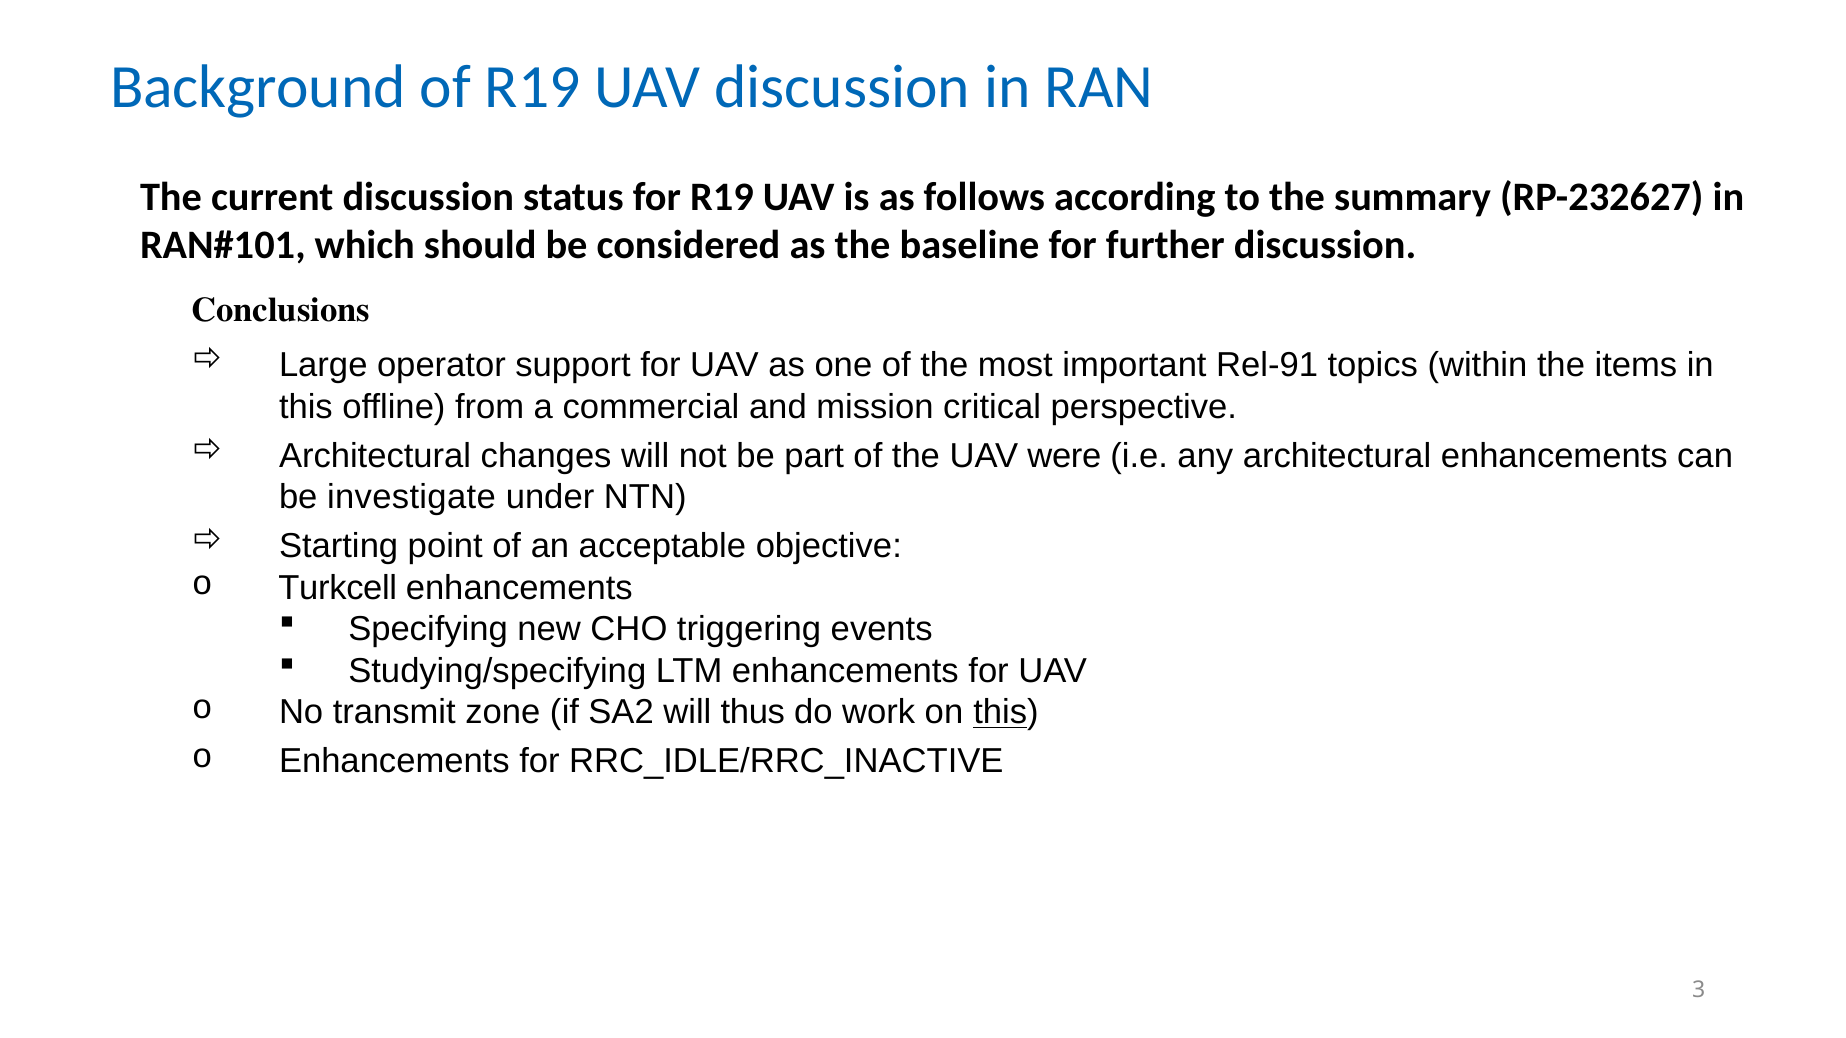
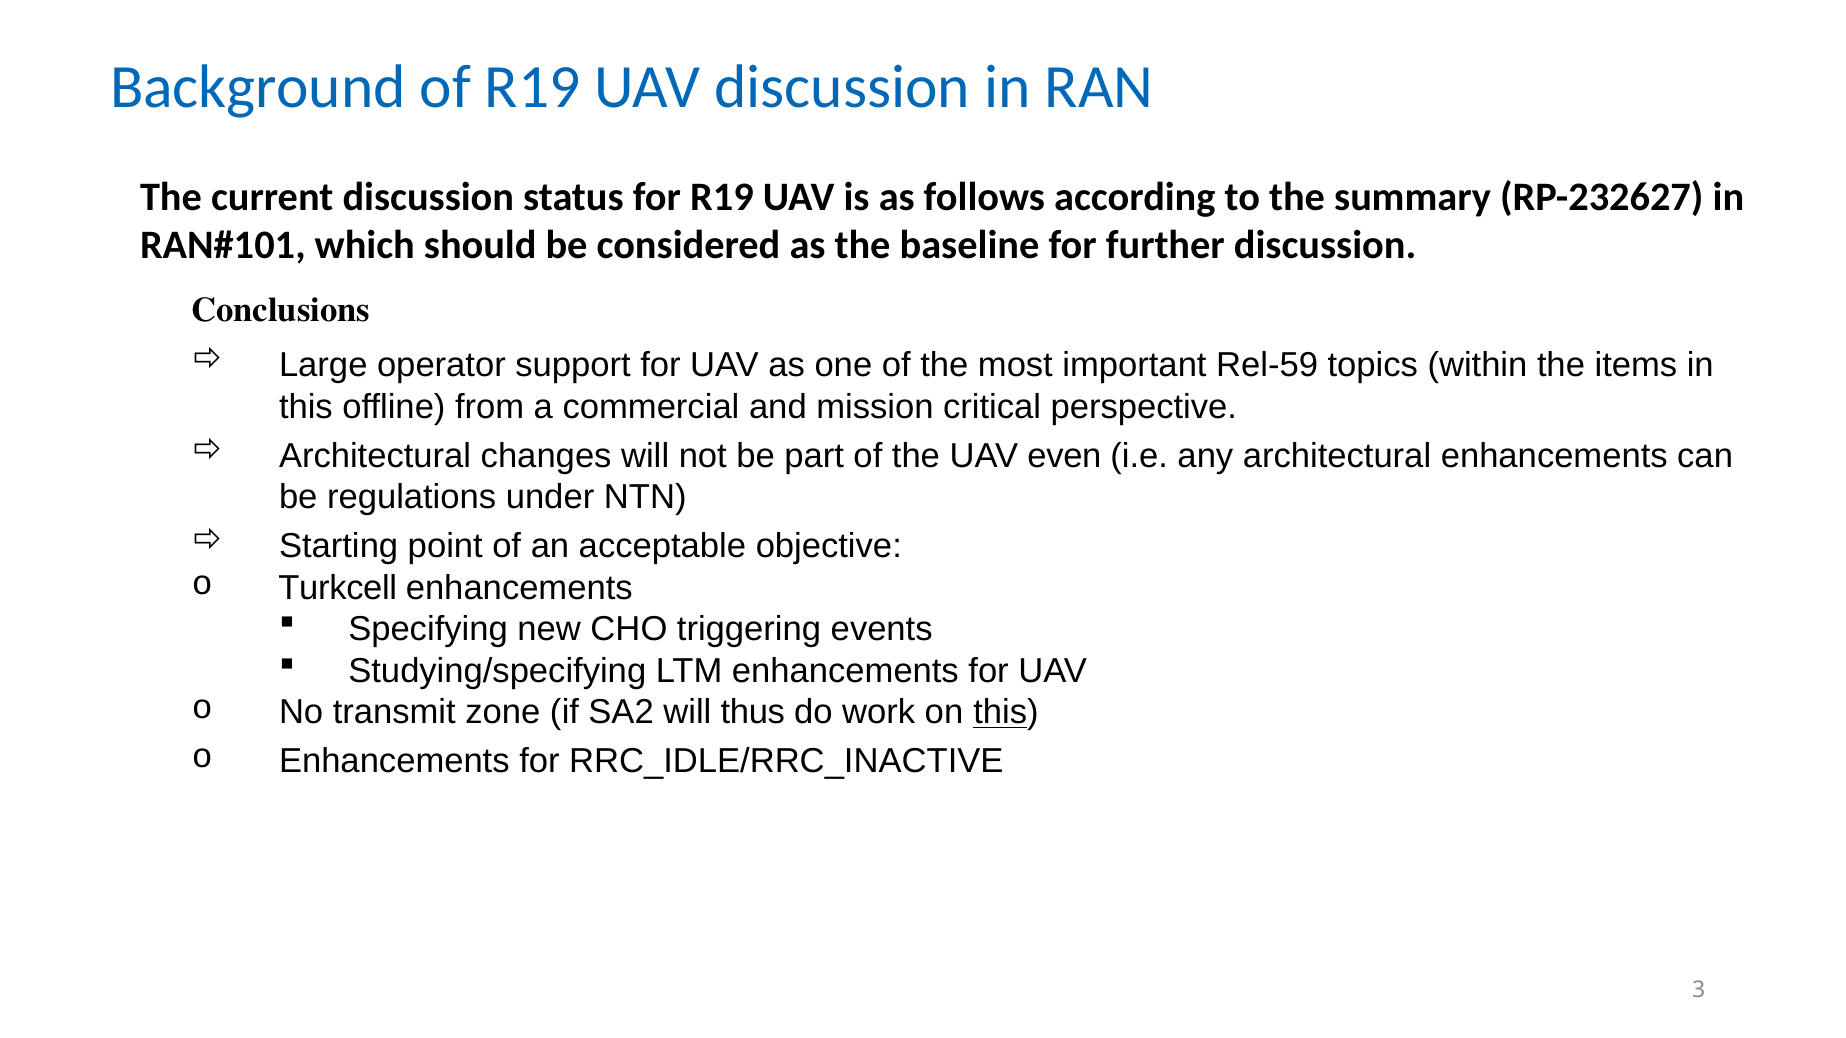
Rel-91: Rel-91 -> Rel-59 (1267, 365)
were: were -> even (1064, 456)
investigate: investigate -> regulations (412, 497)
